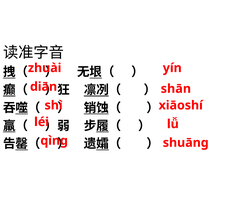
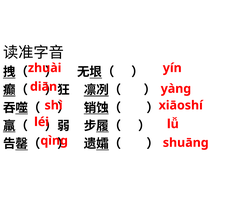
shān: shān -> yàng (176, 89)
